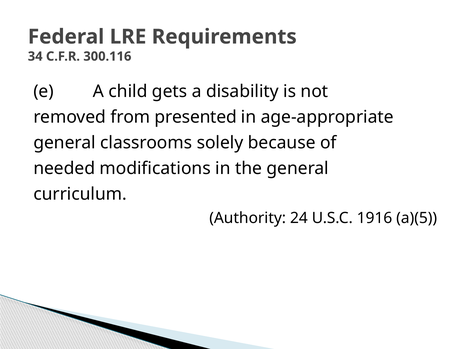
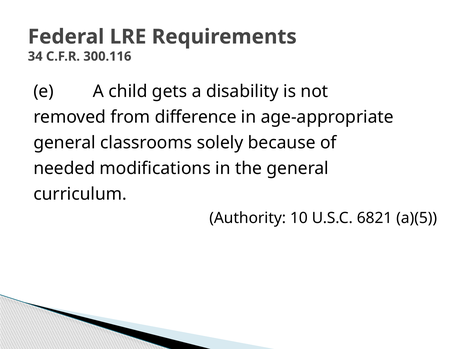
presented: presented -> difference (196, 117)
24: 24 -> 10 (299, 218)
1916: 1916 -> 6821 (375, 218)
